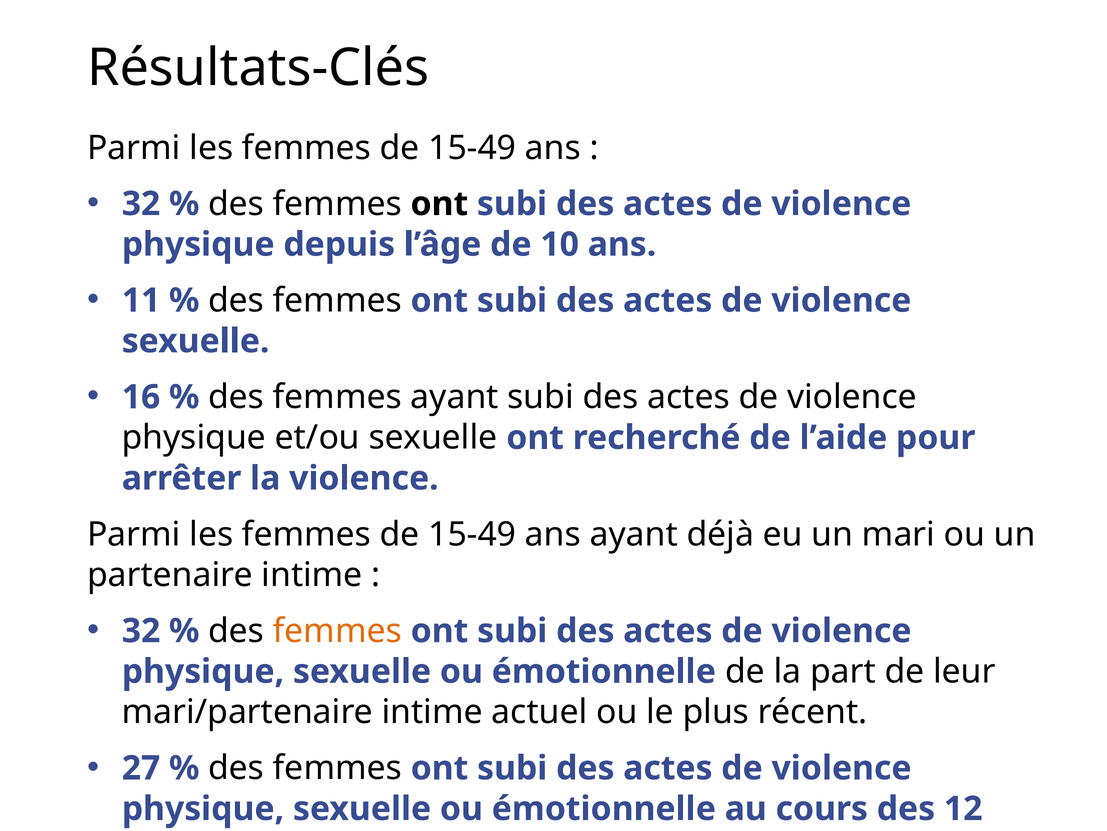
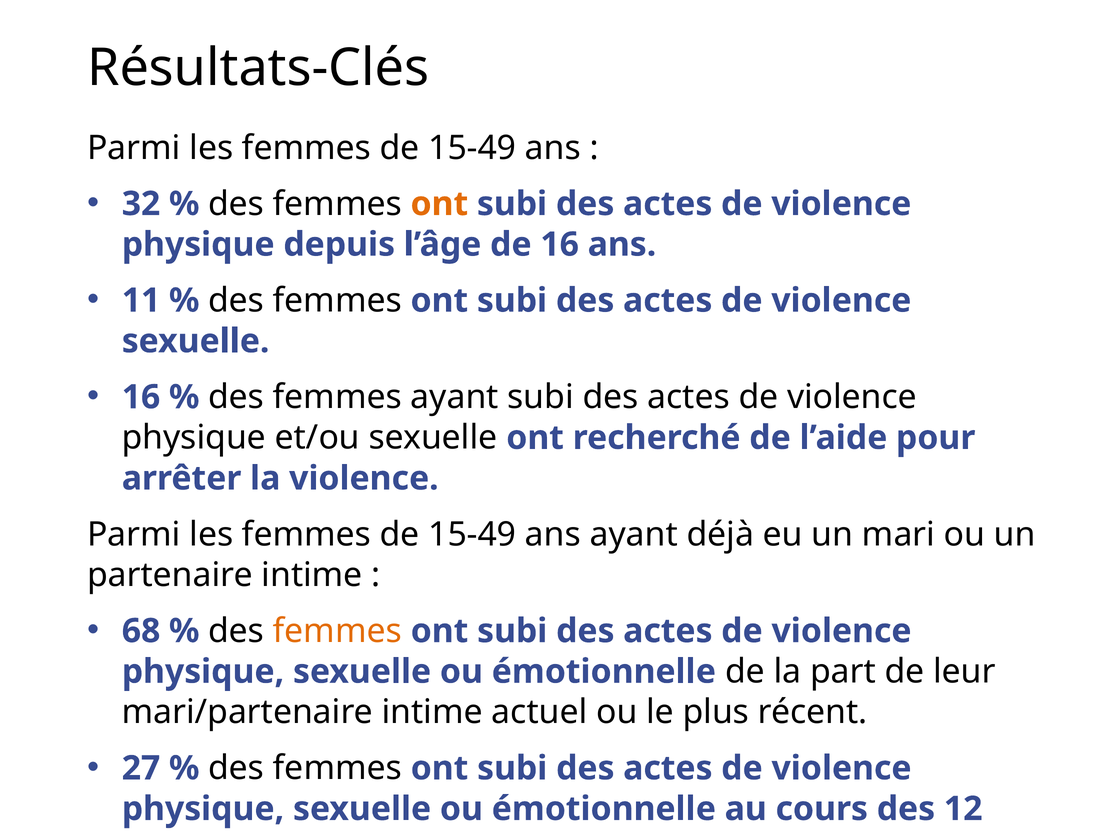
ont colour: black -> orange (439, 204)
de 10: 10 -> 16 (560, 244)
32: 32 -> 68 (141, 630)
